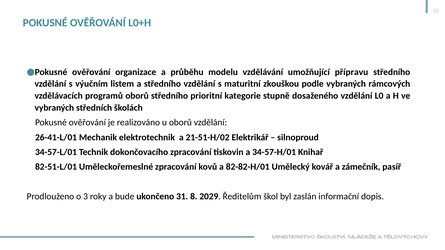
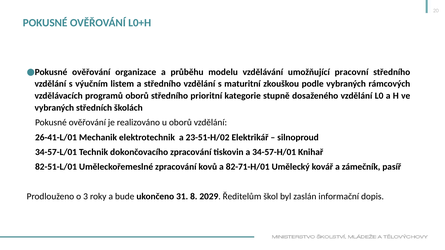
přípravu: přípravu -> pracovní (352, 72)
21-51-H/02: 21-51-H/02 -> 23-51-H/02 (208, 137)
82-82-H/01: 82-82-H/01 -> 82-71-H/01 (248, 167)
